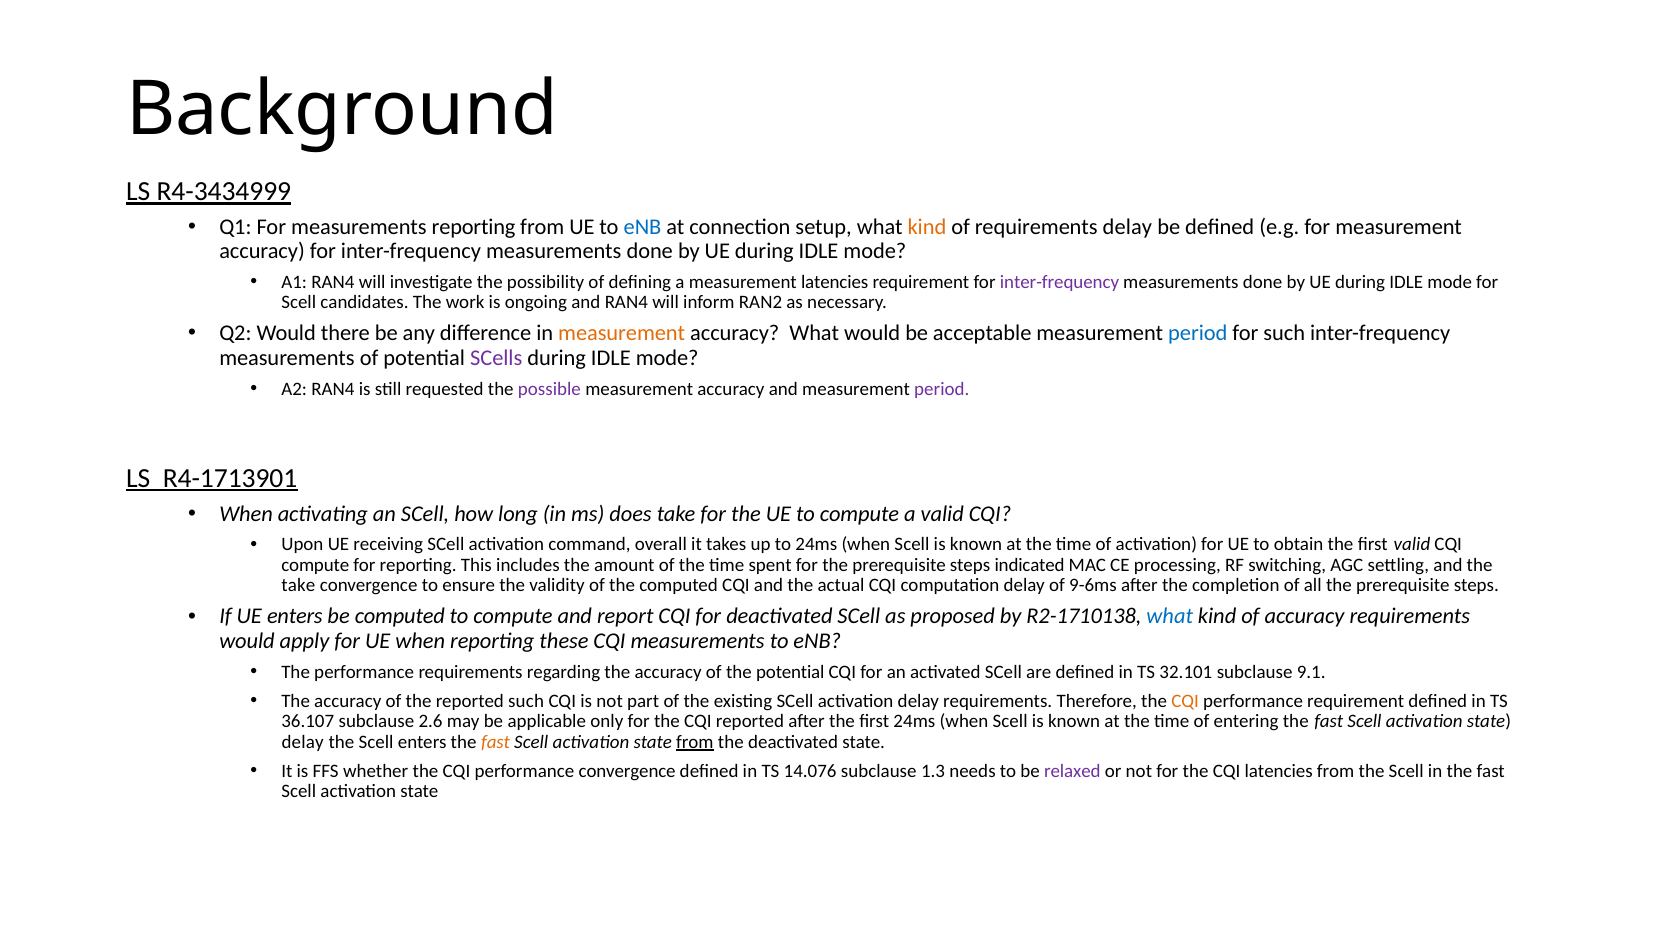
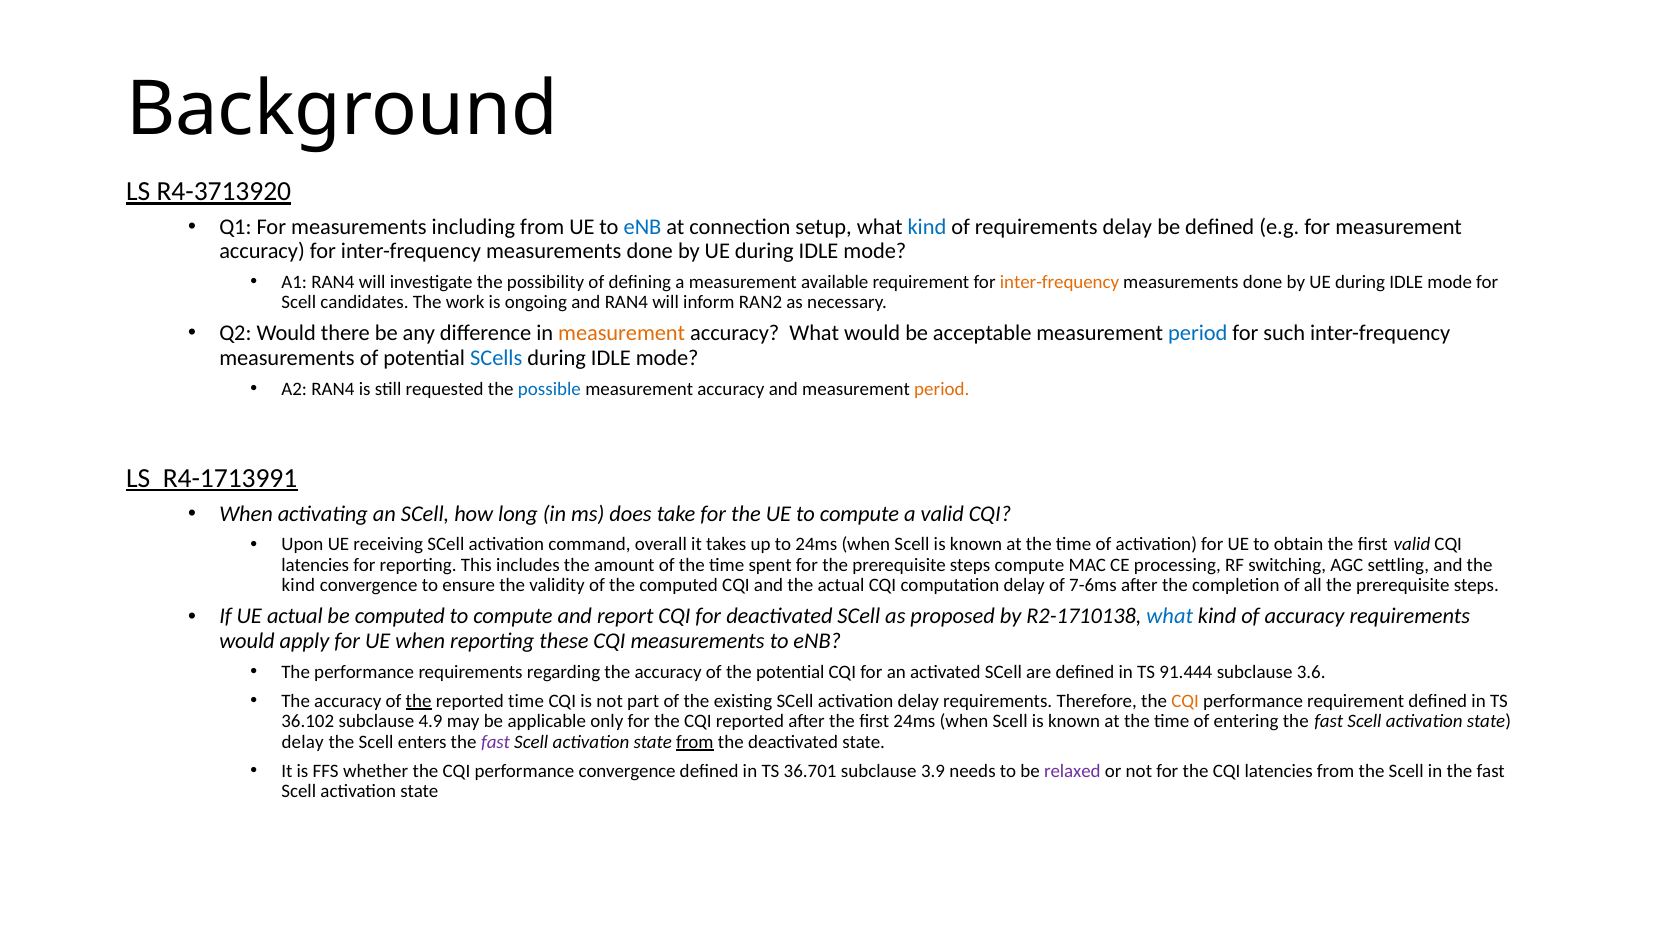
R4-3434999: R4-3434999 -> R4-3713920 (224, 191)
measurements reporting: reporting -> including (473, 227)
kind colour: orange -> blue (927, 227)
measurement latencies: latencies -> available (835, 282)
inter-frequency colour: purple -> orange (1060, 282)
SCells colour: purple -> blue (496, 358)
possible colour: purple -> blue (549, 389)
period colour: purple -> orange (942, 389)
R4-1713901: R4-1713901 -> R4-1713991 (230, 478)
compute: compute -> latencies (315, 565)
steps indicated: indicated -> compute (1029, 565)
take: take -> kind (298, 586)
9-6ms: 9-6ms -> 7-6ms (1093, 586)
UE enters: enters -> actual (295, 617)
32.101: 32.101 -> 91.444 (1186, 672)
9.1: 9.1 -> 3.6 (1311, 672)
the underline: none -> present (419, 701)
reported such: such -> time (526, 701)
36.107: 36.107 -> 36.102 (308, 721)
2.6: 2.6 -> 4.9 (431, 721)
fast colour: orange -> purple (496, 742)
14.076: 14.076 -> 36.701 (810, 771)
1.3: 1.3 -> 3.9 (933, 771)
